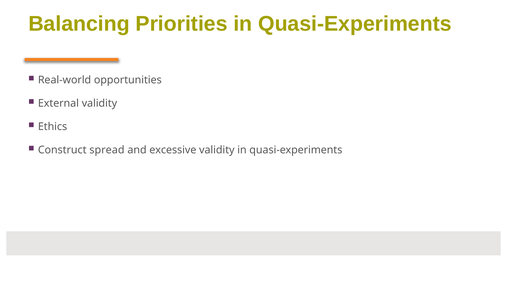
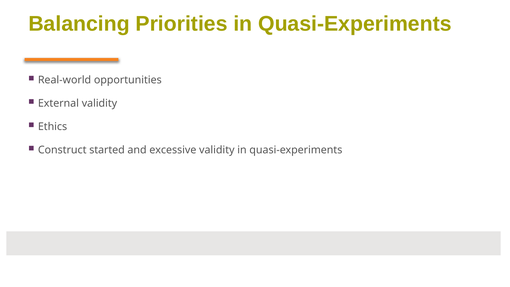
spread: spread -> started (107, 150)
